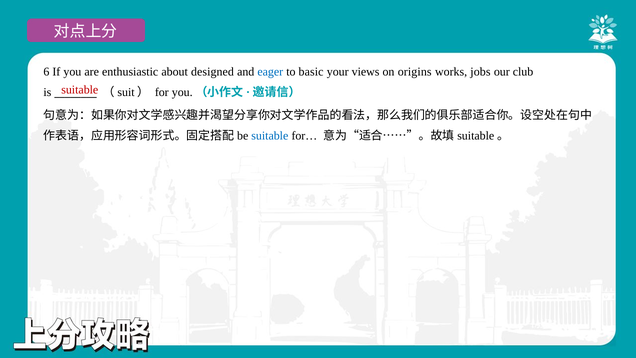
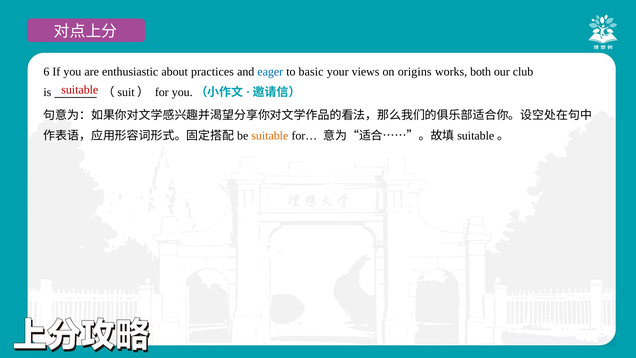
designed: designed -> practices (212, 72)
jobs: jobs -> both (481, 72)
suitable colour: blue -> orange (270, 136)
